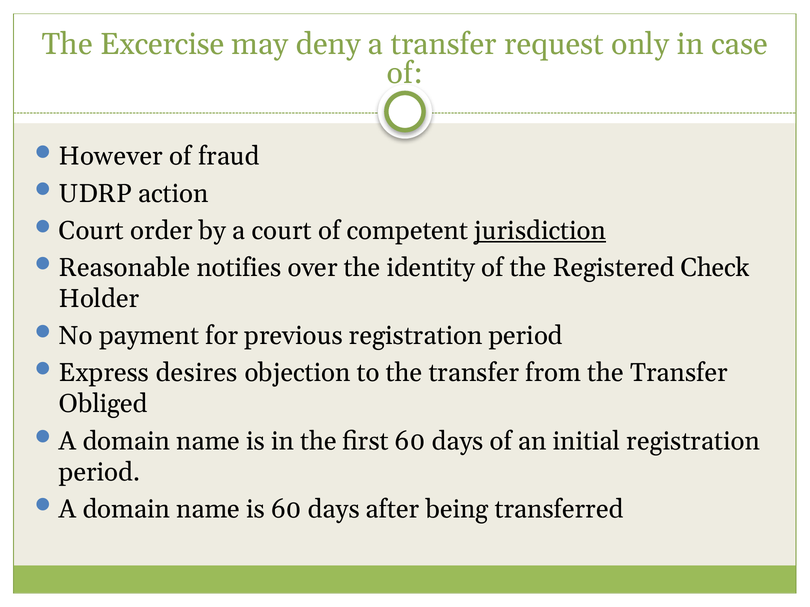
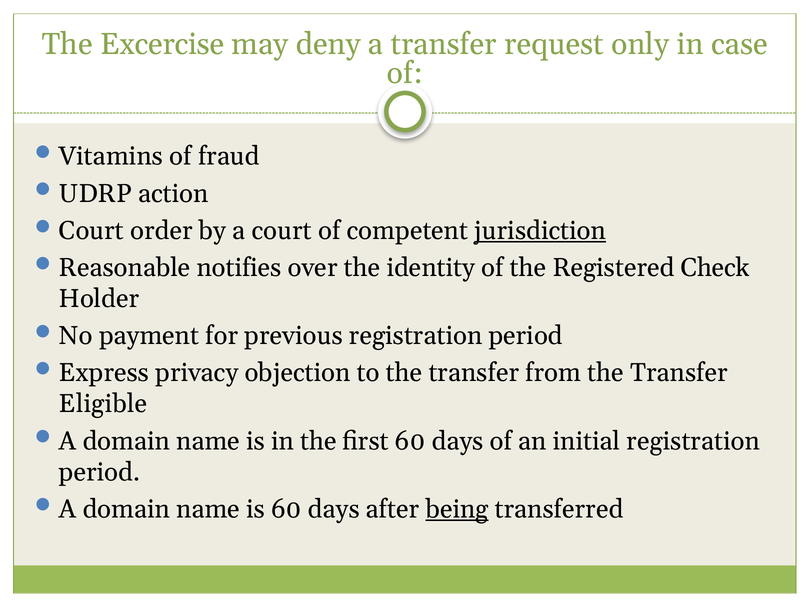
However: However -> Vitamins (111, 157)
desires: desires -> privacy (197, 373)
Obliged: Obliged -> Eligible (103, 404)
being underline: none -> present (457, 510)
